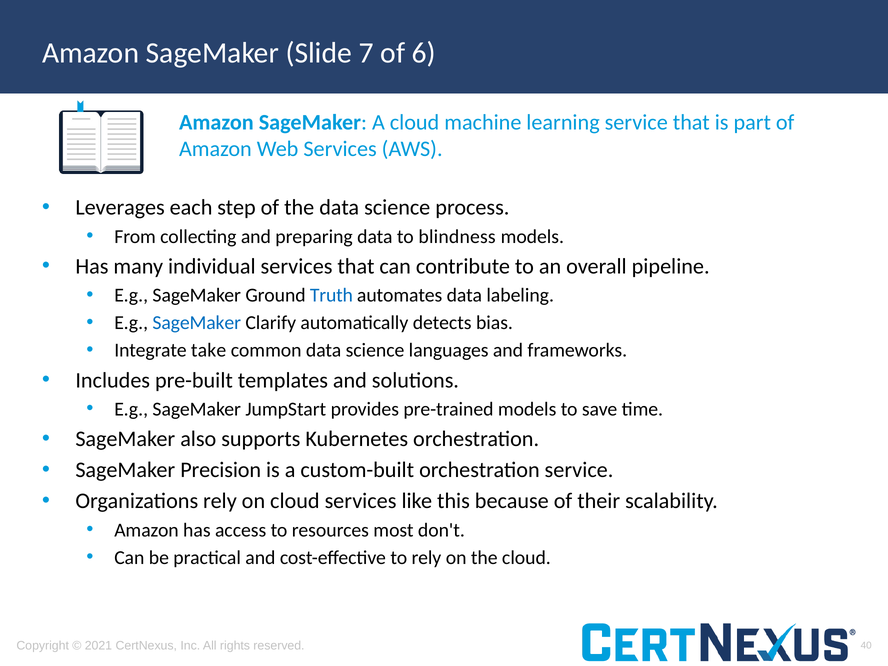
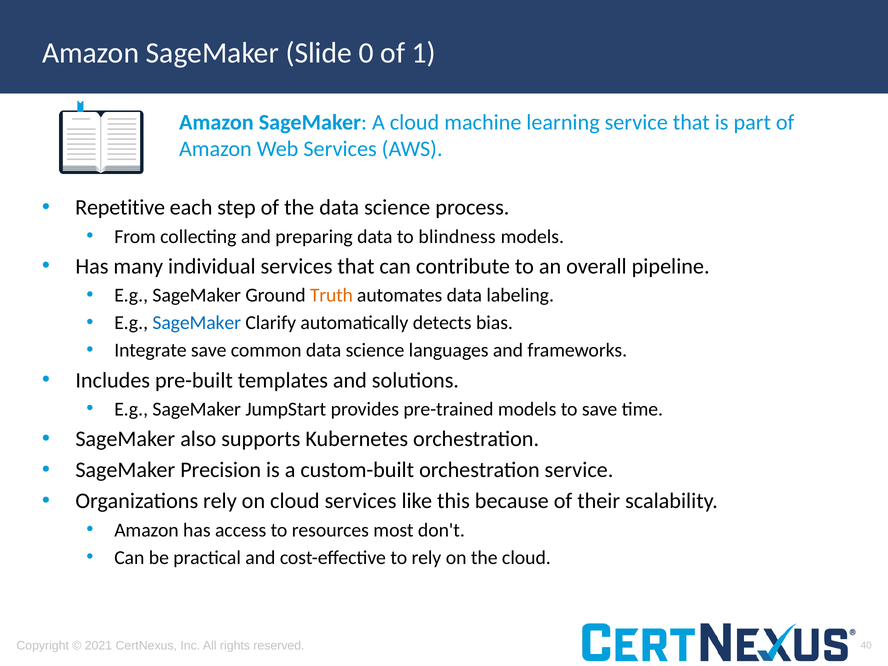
7: 7 -> 0 (366, 53)
6: 6 -> 1 (424, 53)
Leverages: Leverages -> Repetitive (120, 208)
Truth colour: blue -> orange (331, 295)
Integrate take: take -> save (209, 350)
